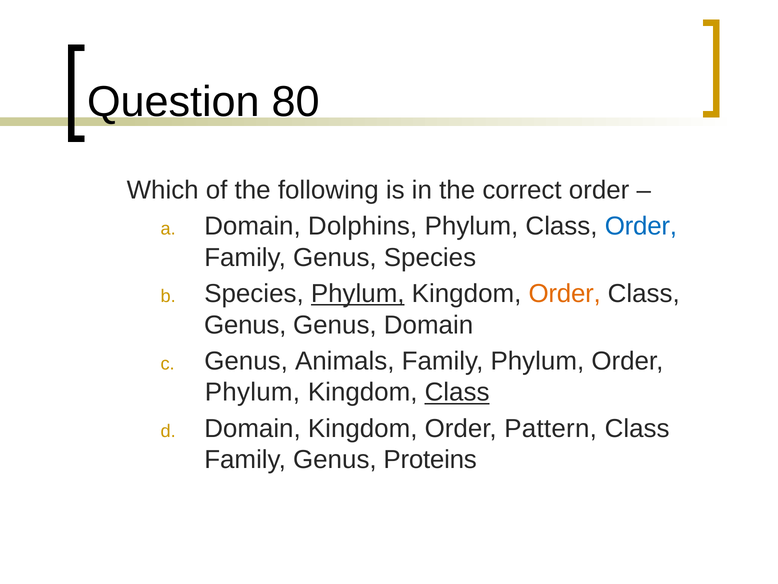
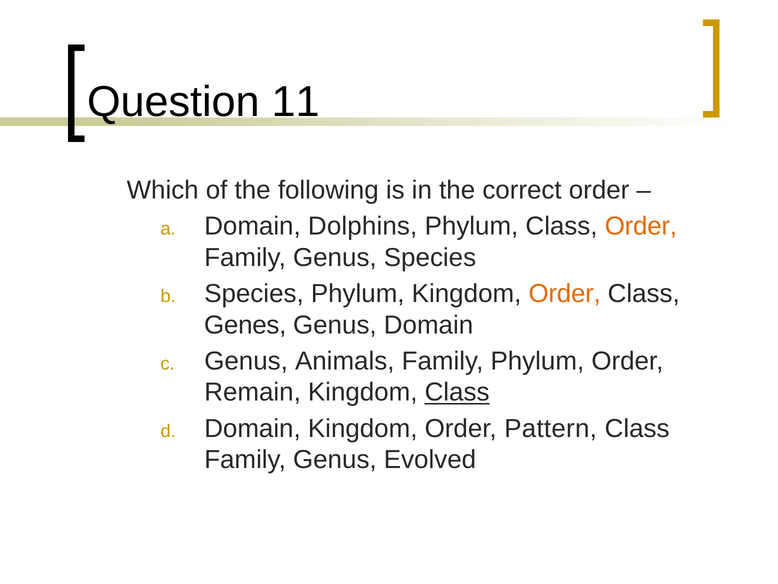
80: 80 -> 11 (296, 102)
Order colour: blue -> orange (641, 226)
Phylum underline: present -> none (358, 294)
Genus: Genus -> Genes (245, 325)
Phylum: Phylum -> Remain (253, 392)
Proteins: Proteins -> Evolved (430, 459)
